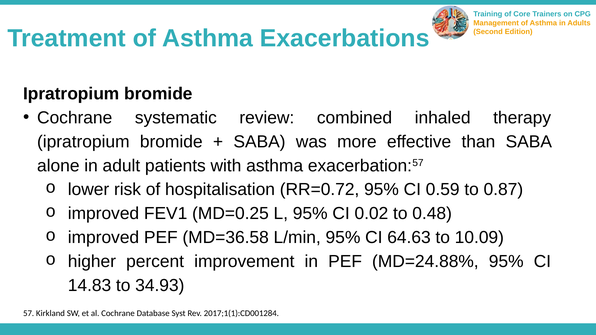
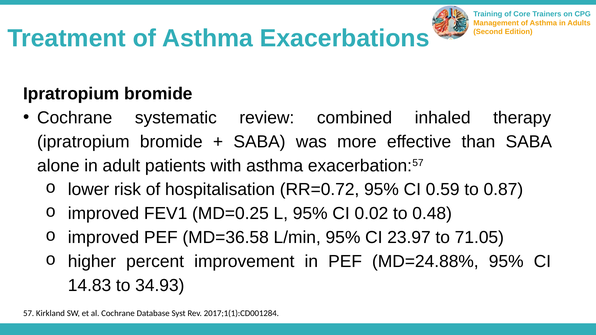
64.63: 64.63 -> 23.97 (409, 238)
10.09: 10.09 -> 71.05 (479, 238)
